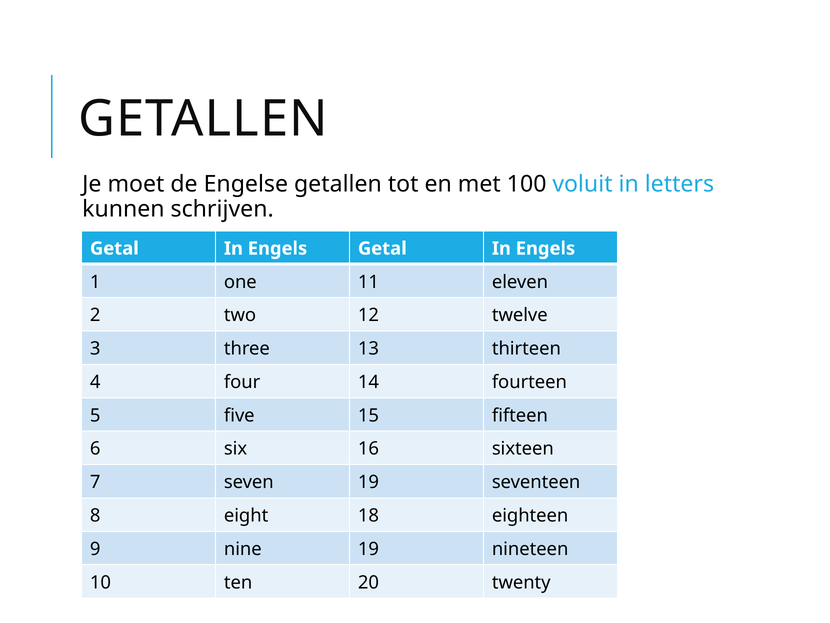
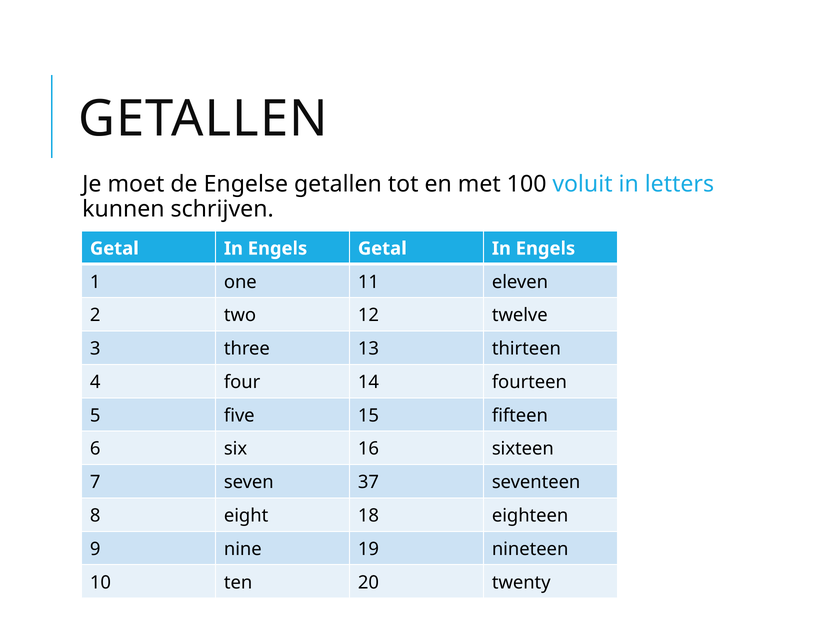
seven 19: 19 -> 37 (368, 482)
